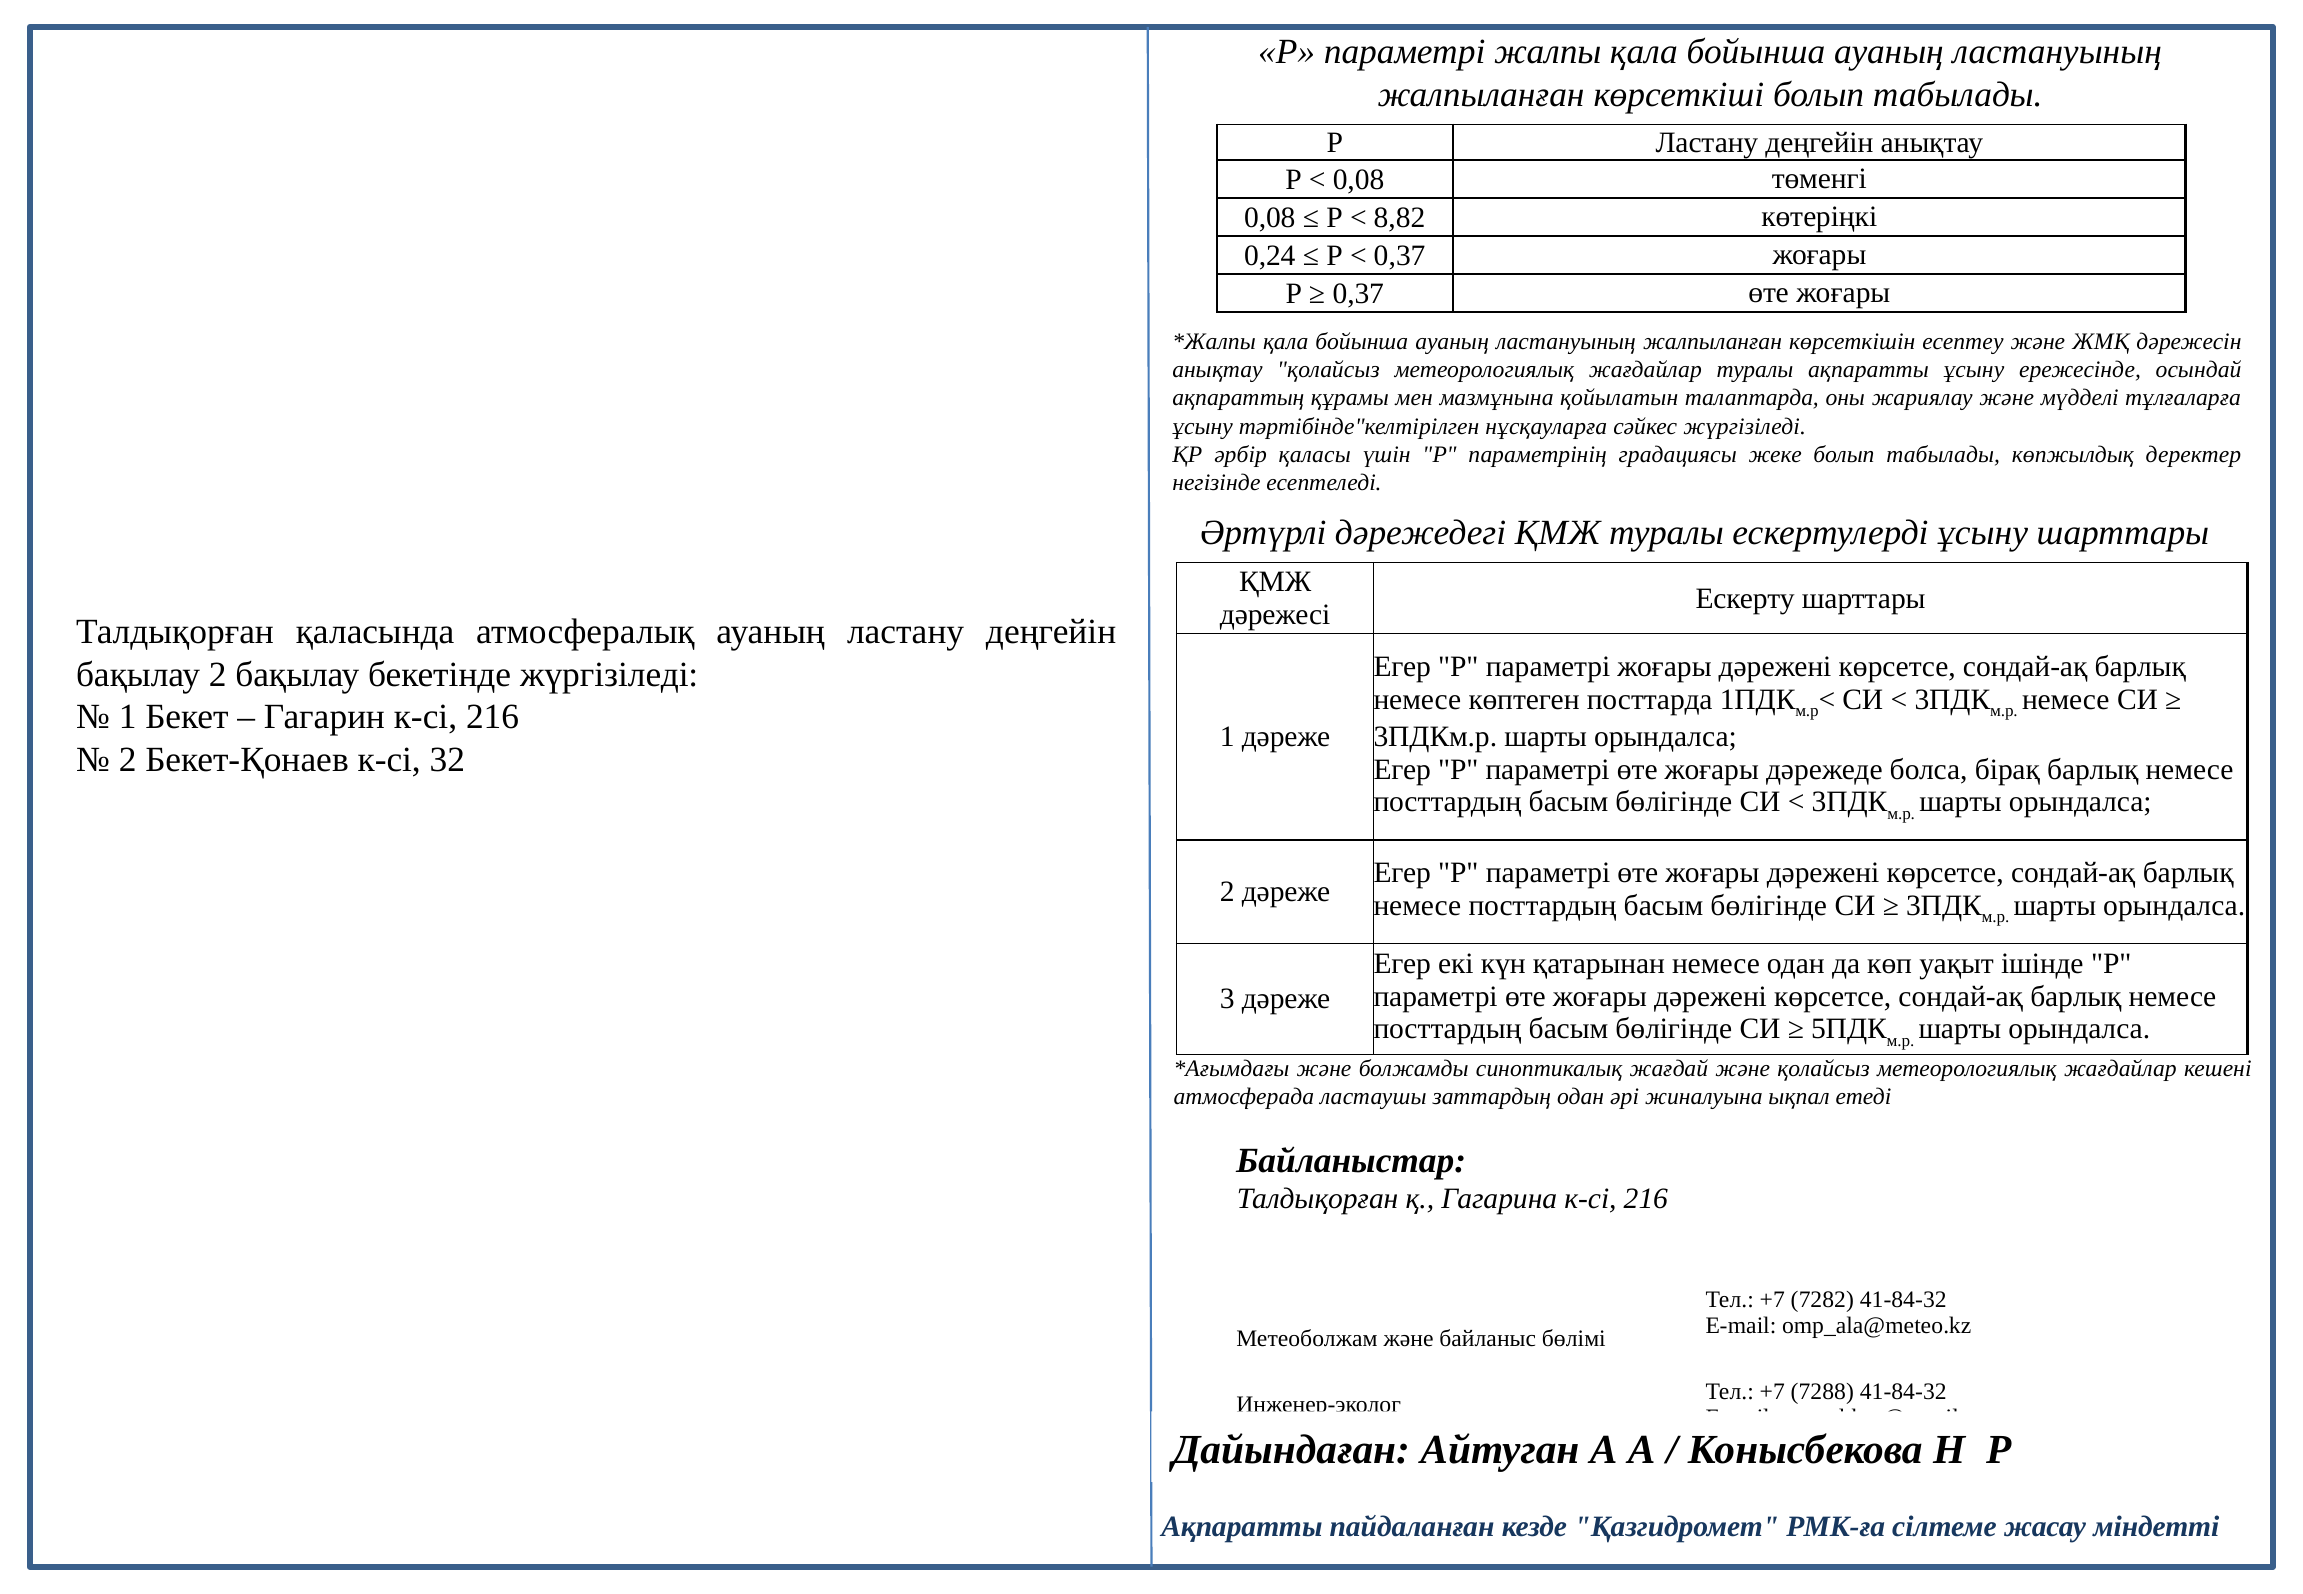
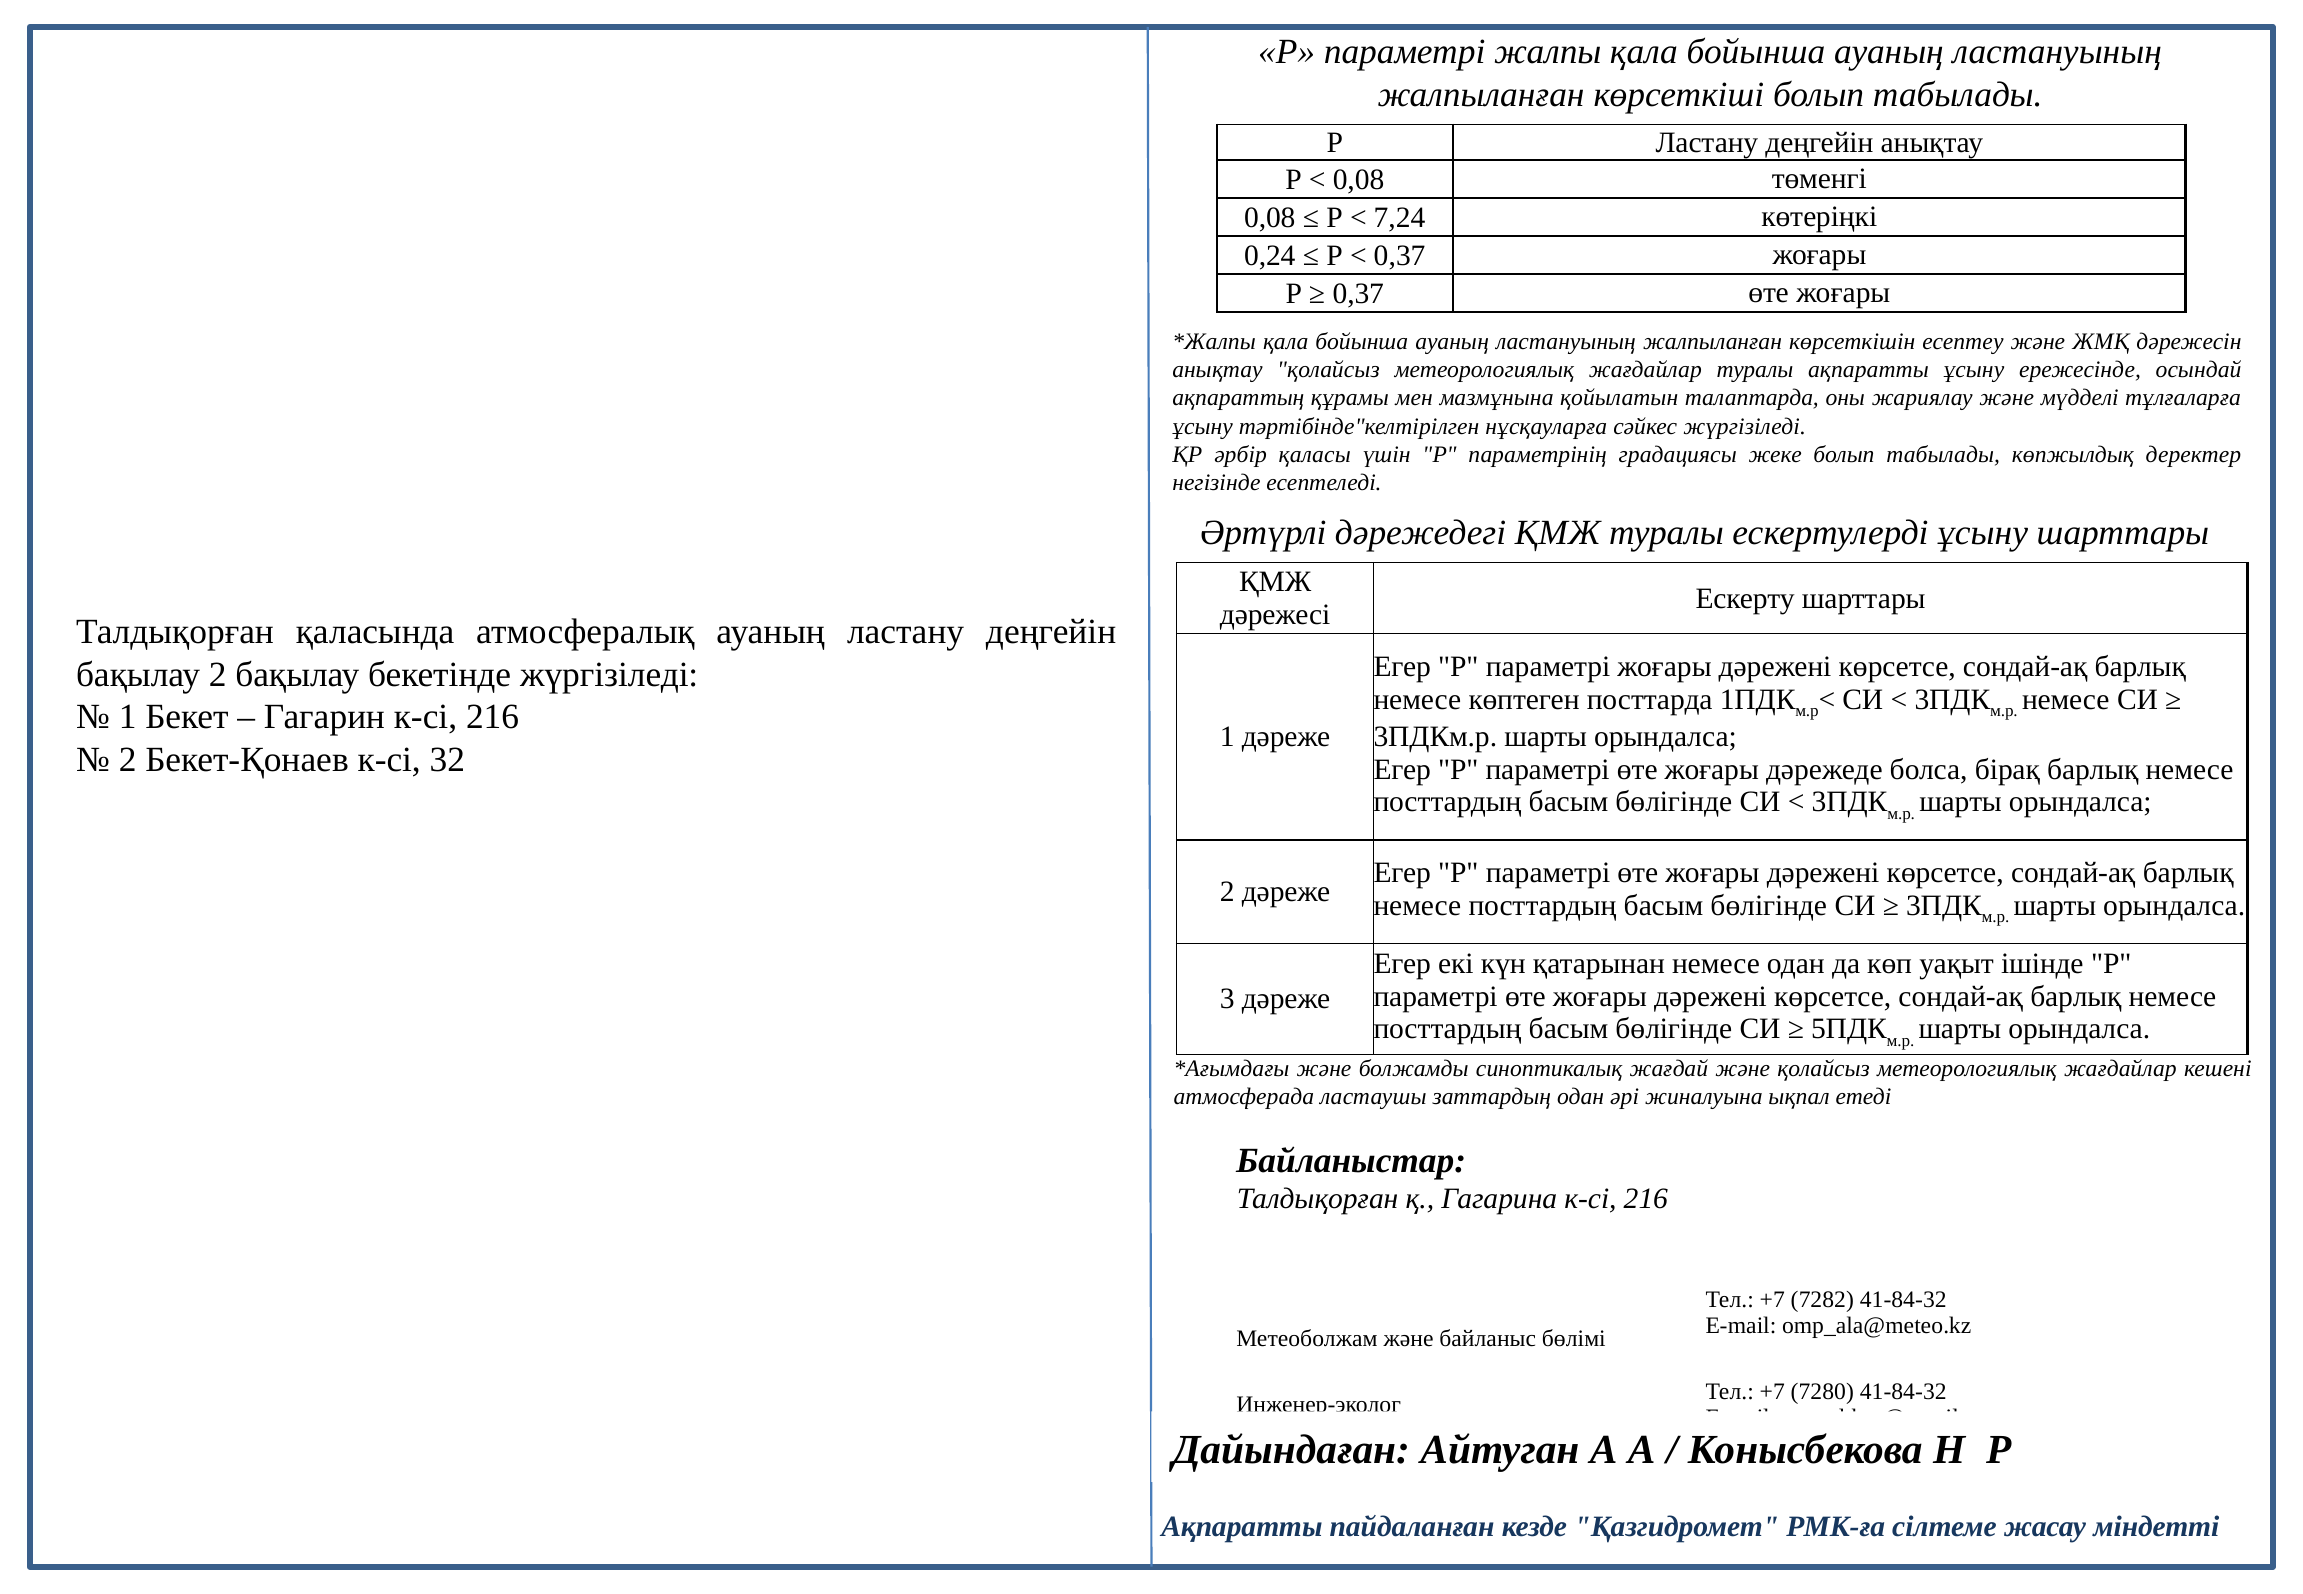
8,82: 8,82 -> 7,24 (1400, 218)
7288: 7288 -> 7280 (1822, 1392)
